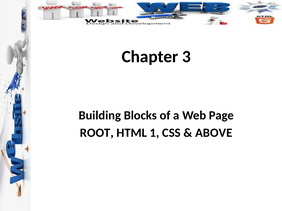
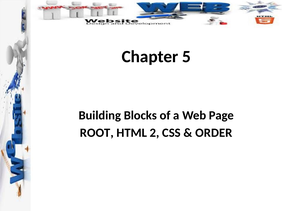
3: 3 -> 5 (186, 57)
1: 1 -> 2 (155, 133)
ABOVE: ABOVE -> ORDER (214, 133)
